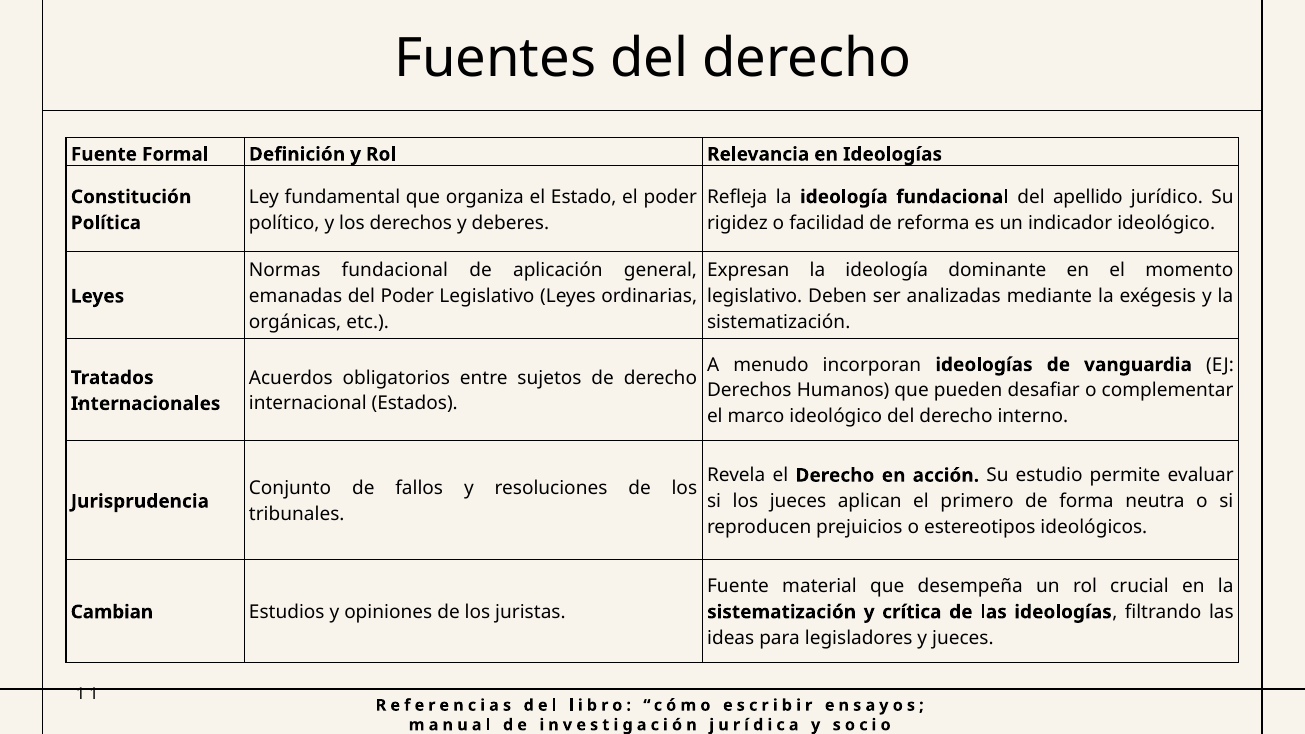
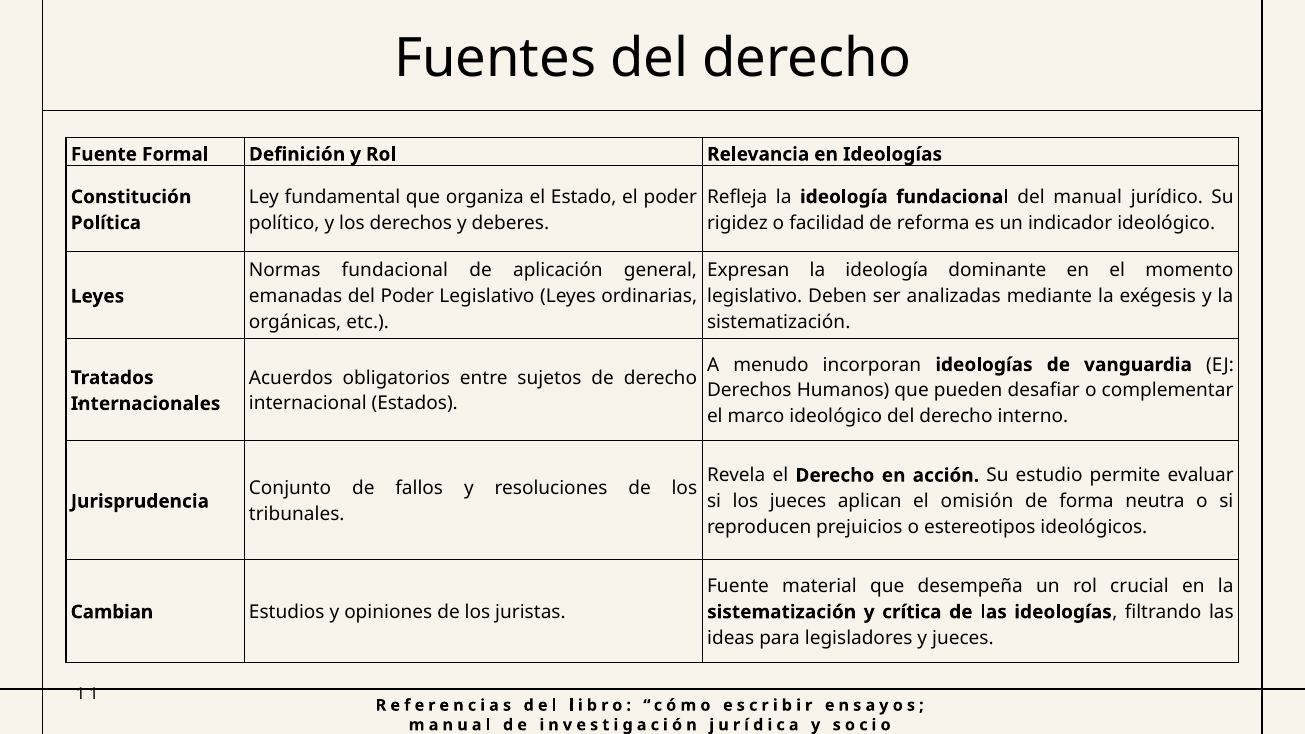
del apellido: apellido -> manual (1088, 197)
primero: primero -> omisión (977, 501)
